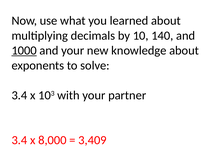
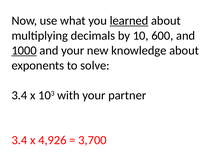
learned underline: none -> present (129, 21)
140: 140 -> 600 (162, 36)
8,000: 8,000 -> 4,926 (52, 140)
3,409: 3,409 -> 3,700 (92, 140)
